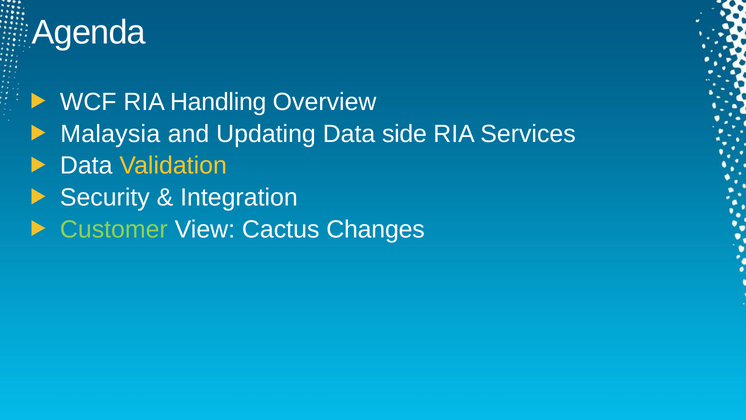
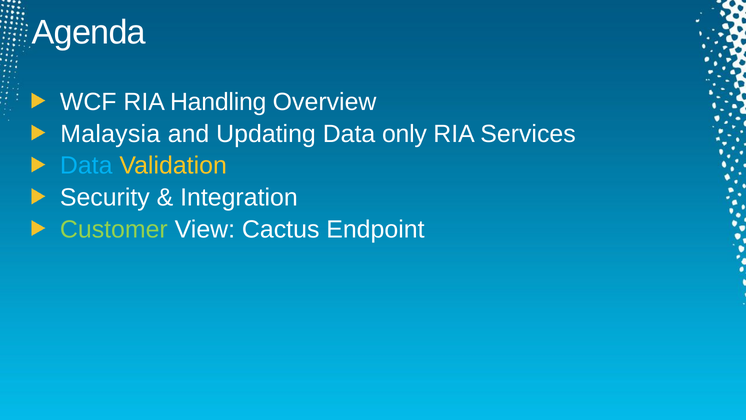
side: side -> only (404, 134)
Data colour: white -> light blue (86, 166)
Changes: Changes -> Endpoint (375, 229)
